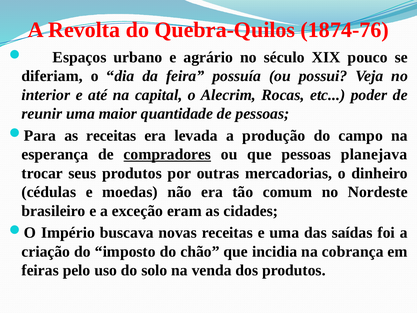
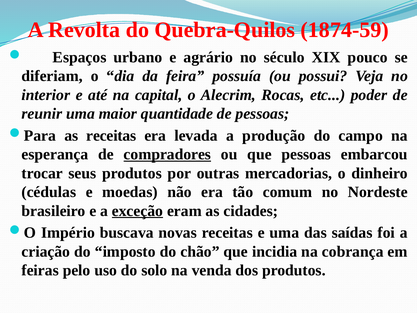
1874-76: 1874-76 -> 1874-59 (345, 30)
planejava: planejava -> embarcou (374, 154)
exceção underline: none -> present (138, 211)
